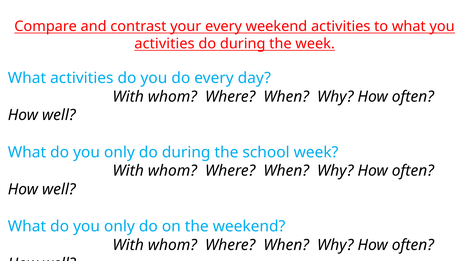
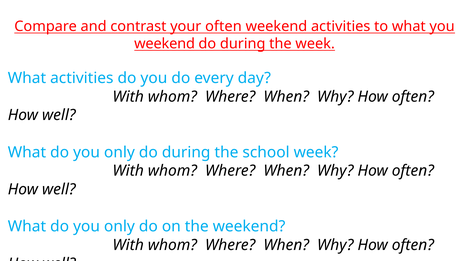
your every: every -> often (223, 26)
activities: activities -> weekend (165, 44)
